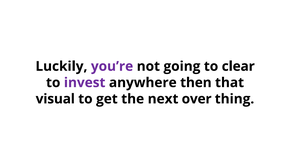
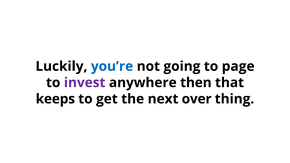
you’re colour: purple -> blue (112, 66)
clear: clear -> page (238, 66)
visual: visual -> keeps (55, 99)
